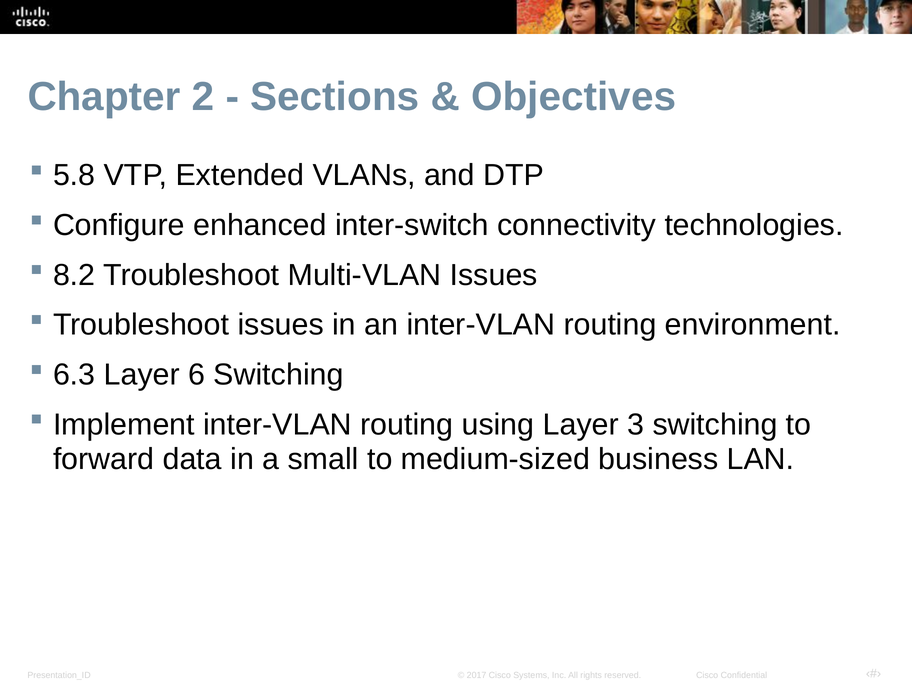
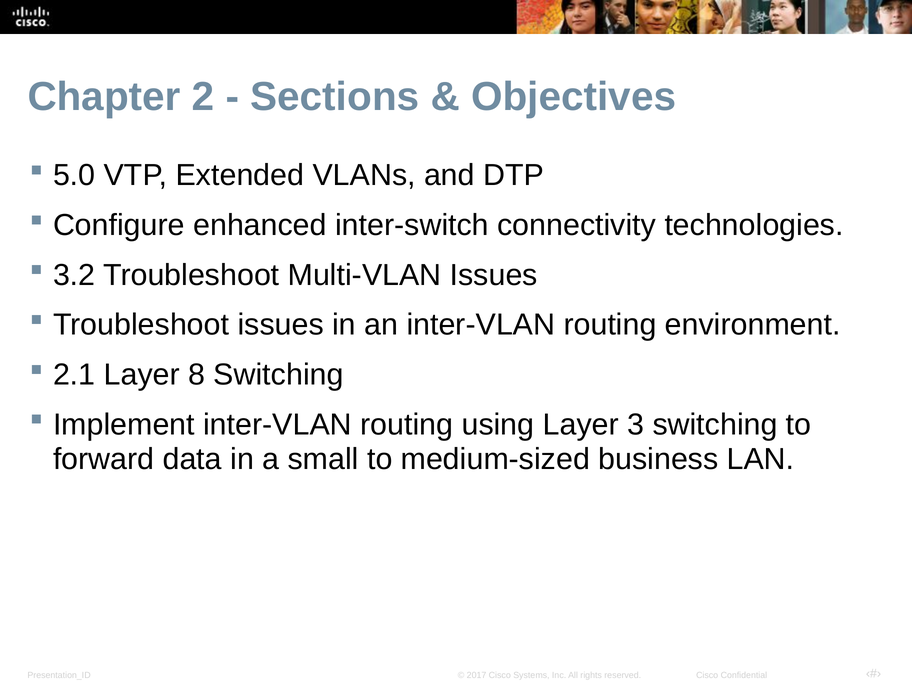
5.8: 5.8 -> 5.0 (74, 175)
8.2: 8.2 -> 3.2 (74, 275)
6.3: 6.3 -> 2.1 (74, 375)
6: 6 -> 8 (197, 375)
